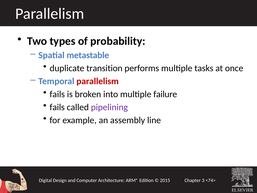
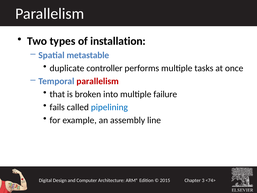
probability: probability -> installation (118, 41)
transition: transition -> controller (104, 68)
fails: fails -> that (57, 94)
pipelining colour: purple -> blue (109, 107)
